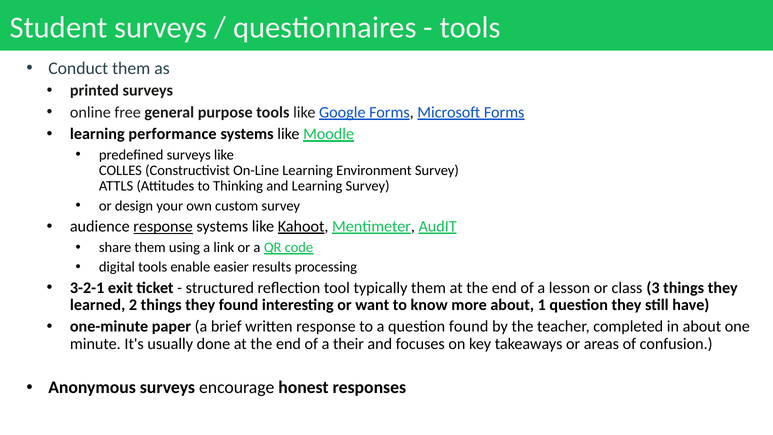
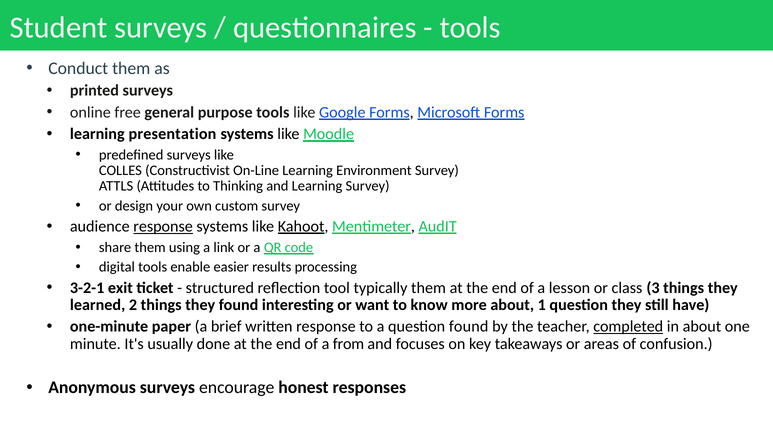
performance: performance -> presentation (172, 134)
completed underline: none -> present (628, 326)
their: their -> from (349, 344)
